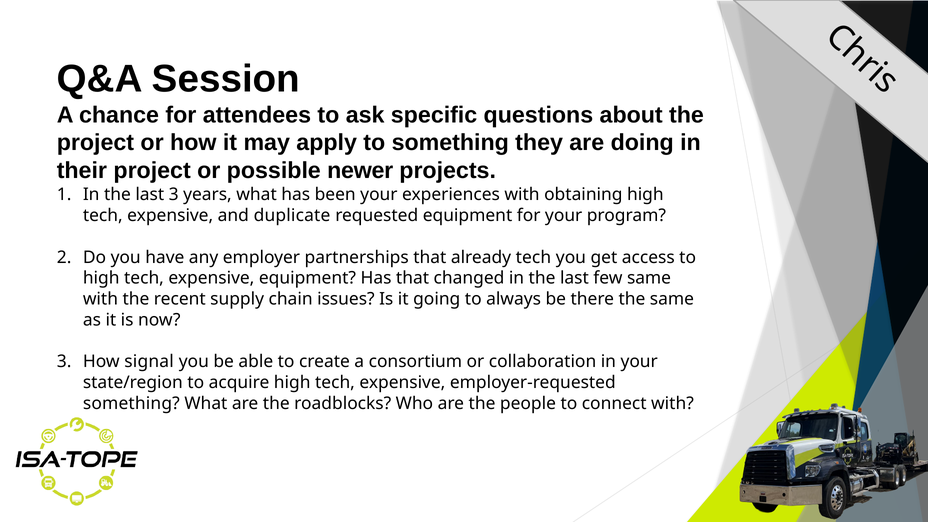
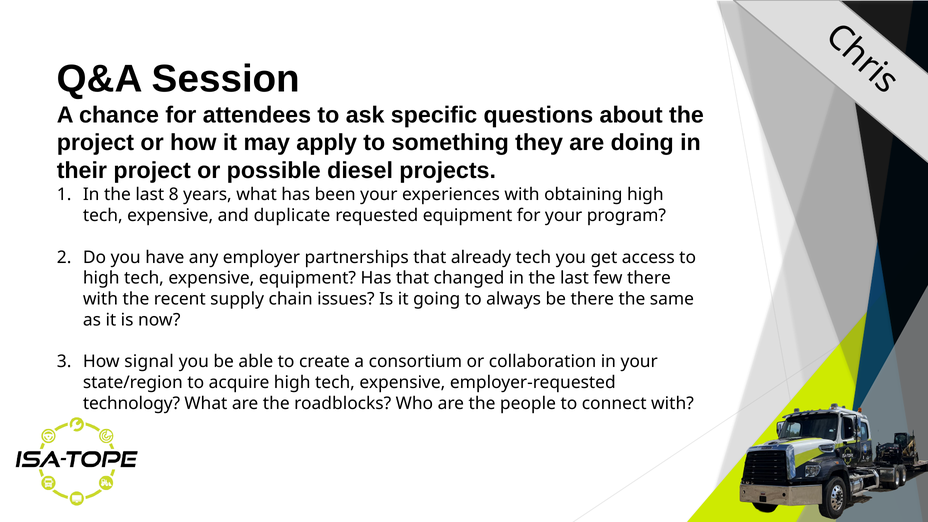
newer: newer -> diesel (360, 171)
last 3: 3 -> 8 (174, 195)
few same: same -> there (649, 278)
something: something -> technology (132, 403)
